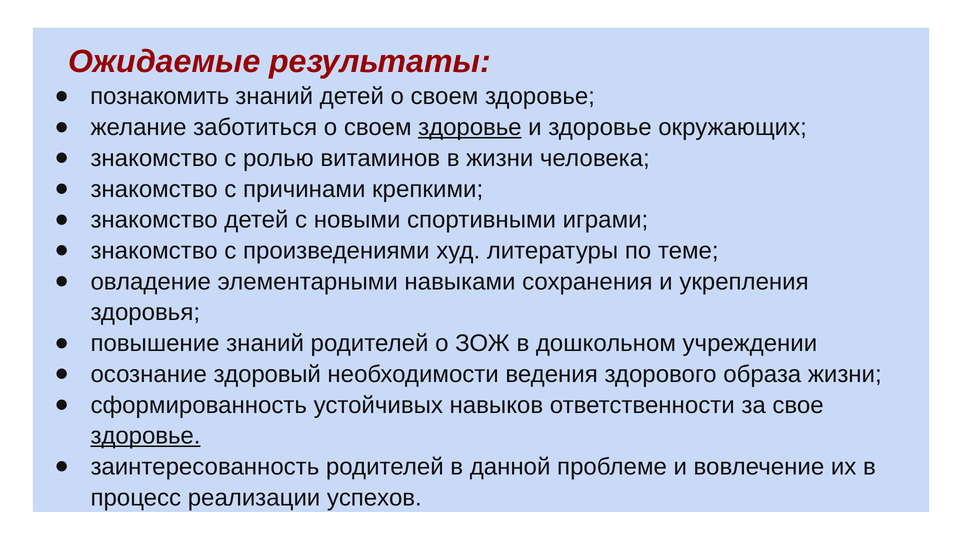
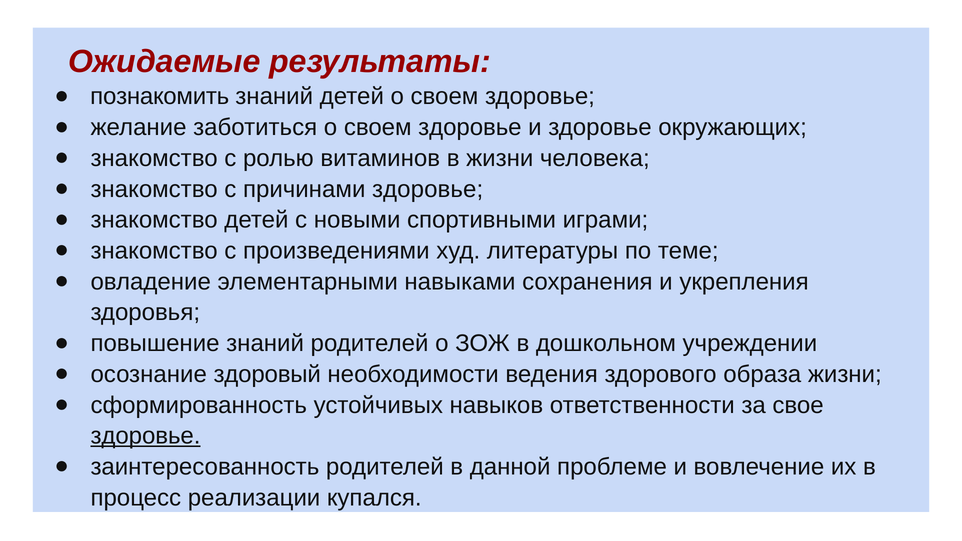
здоровье underline: present -> none (470, 127)
причинами крепкими: крепкими -> здоровье (428, 189)
успехов: успехов -> купался (374, 498)
